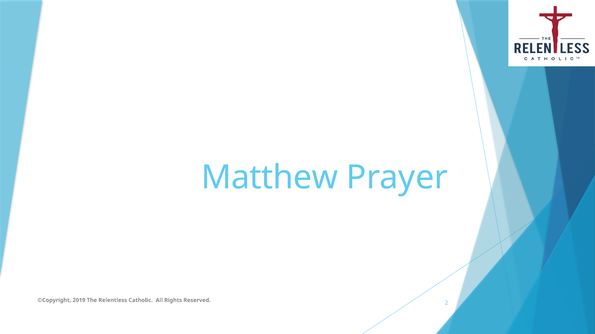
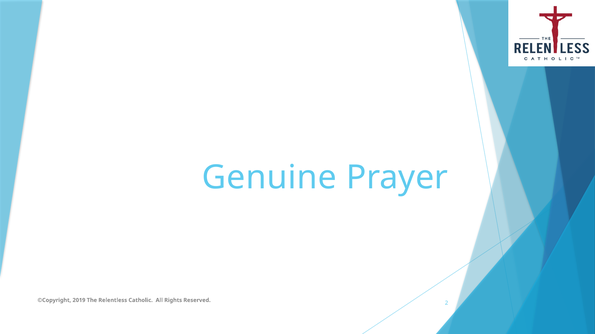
Matthew: Matthew -> Genuine (269, 178)
